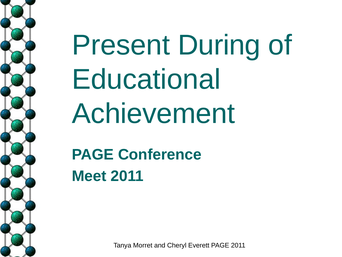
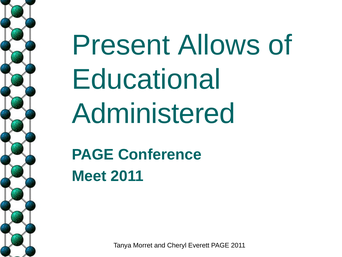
During: During -> Allows (219, 45)
Achievement: Achievement -> Administered (153, 113)
